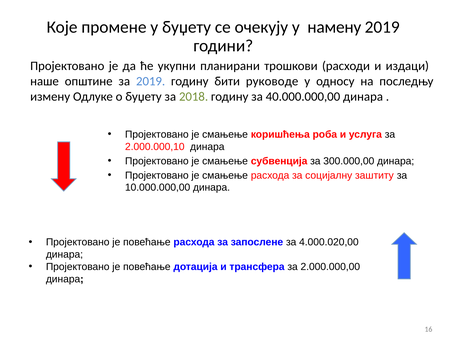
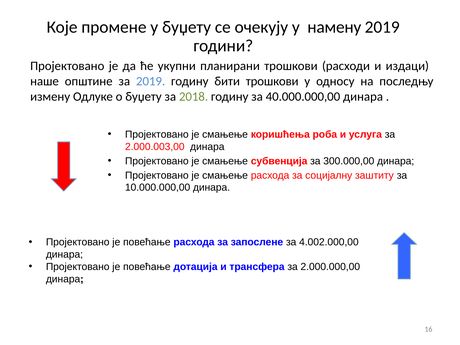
бити руководе: руководе -> трошкови (272, 81)
2.000.000,10: 2.000.000,10 -> 2.000.003,00 (155, 147)
4.000.020,00: 4.000.020,00 -> 4.002.000,00 (329, 242)
